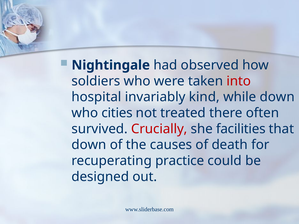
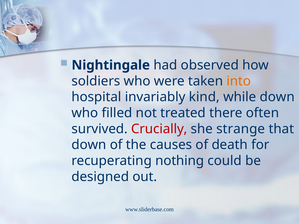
into colour: red -> orange (239, 81)
cities: cities -> filled (117, 113)
facilities: facilities -> strange (241, 129)
practice: practice -> nothing (180, 161)
